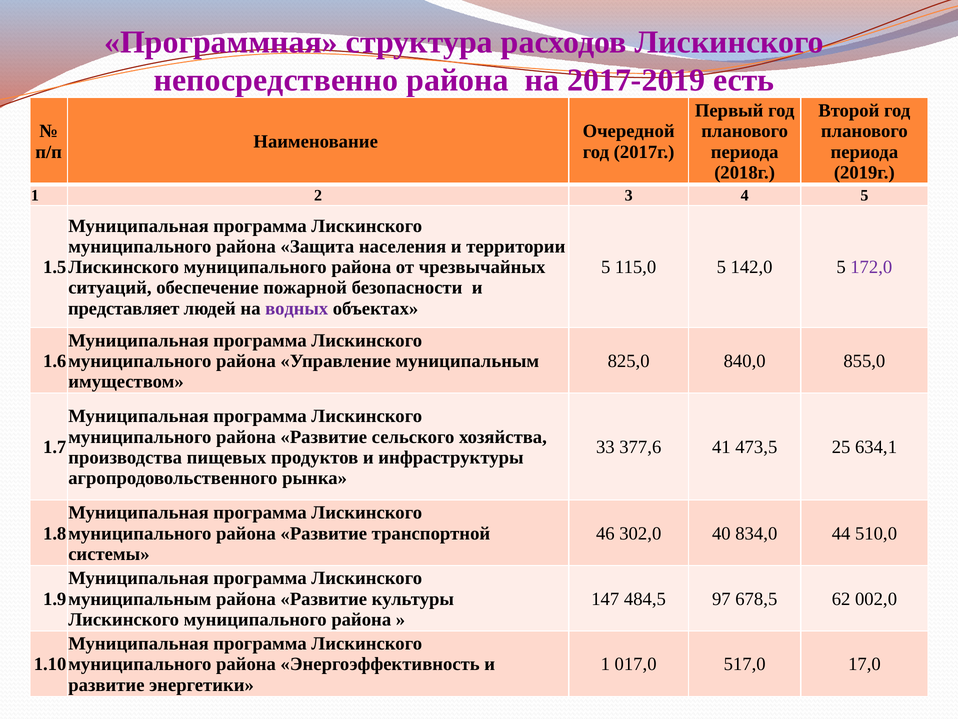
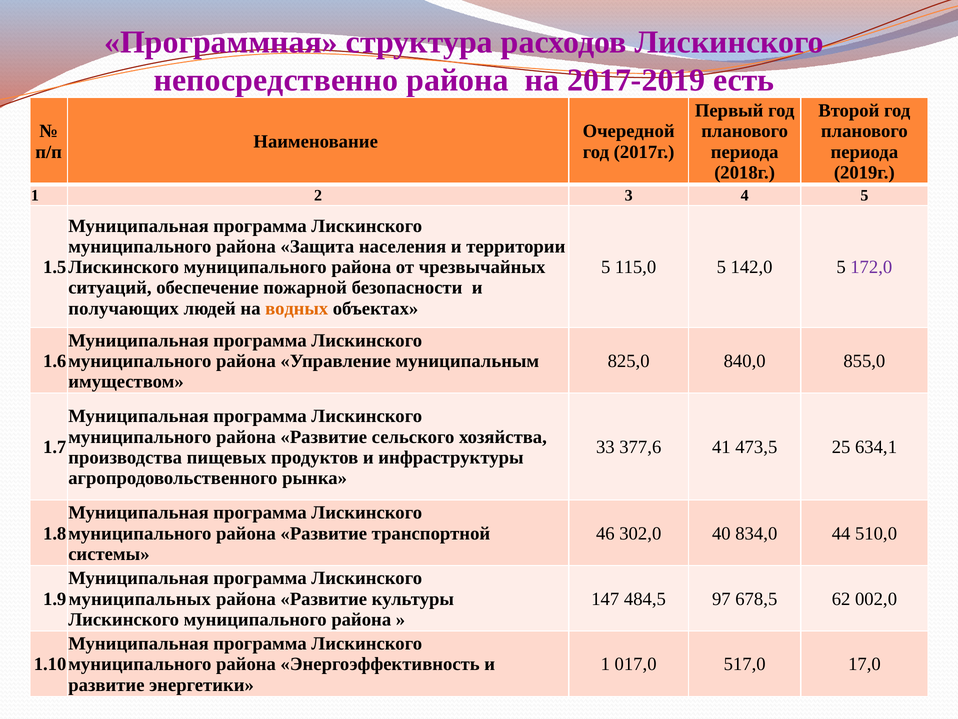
представляет: представляет -> получающих (124, 308)
водных colour: purple -> orange (297, 308)
муниципальным: муниципальным -> муниципальных (140, 598)
